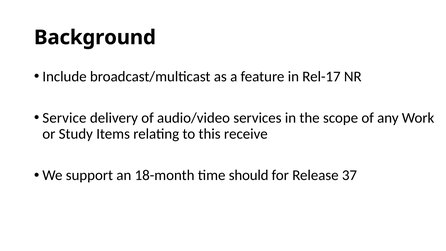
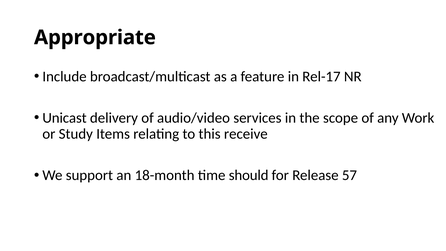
Background: Background -> Appropriate (95, 37)
Service: Service -> Unicast (65, 118)
37: 37 -> 57 (349, 175)
